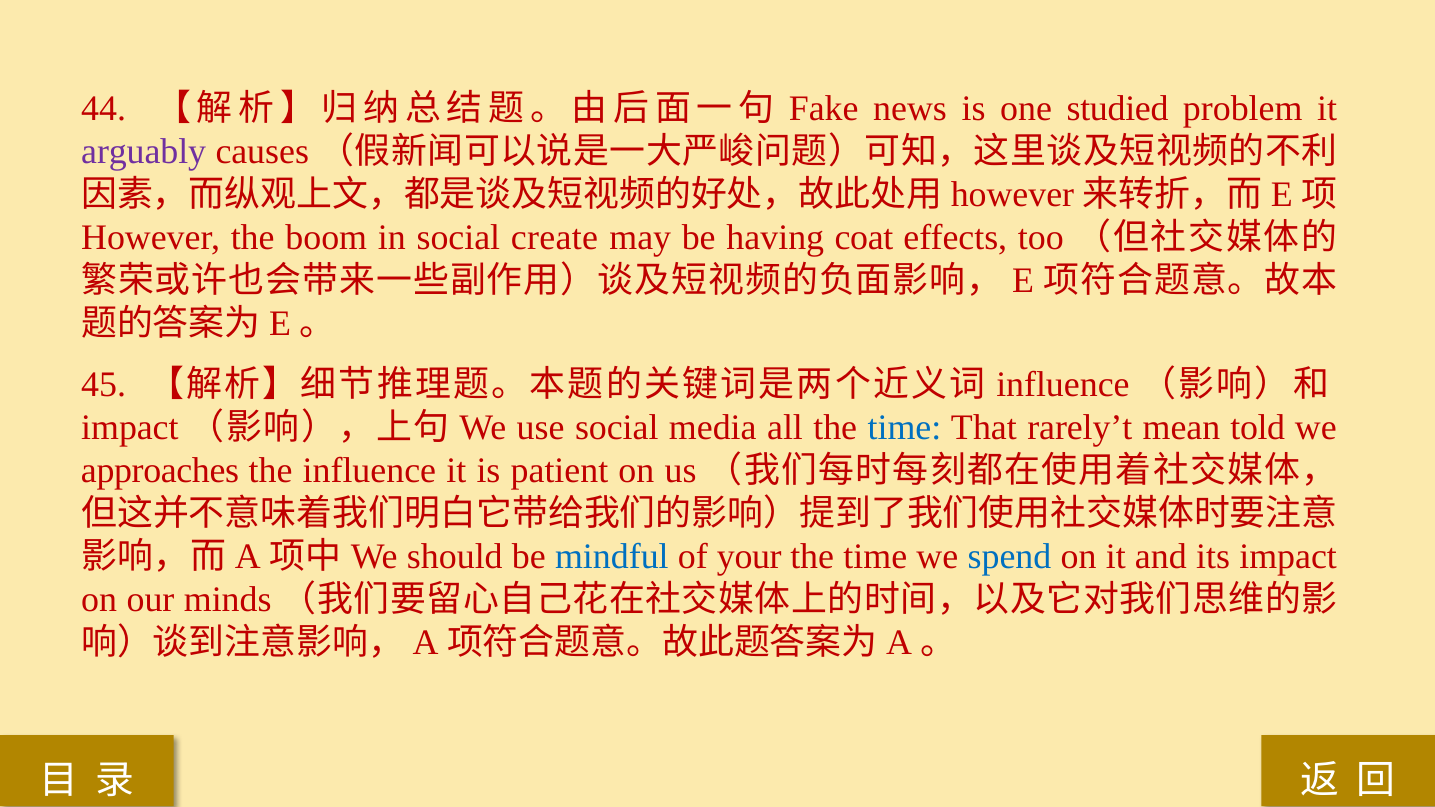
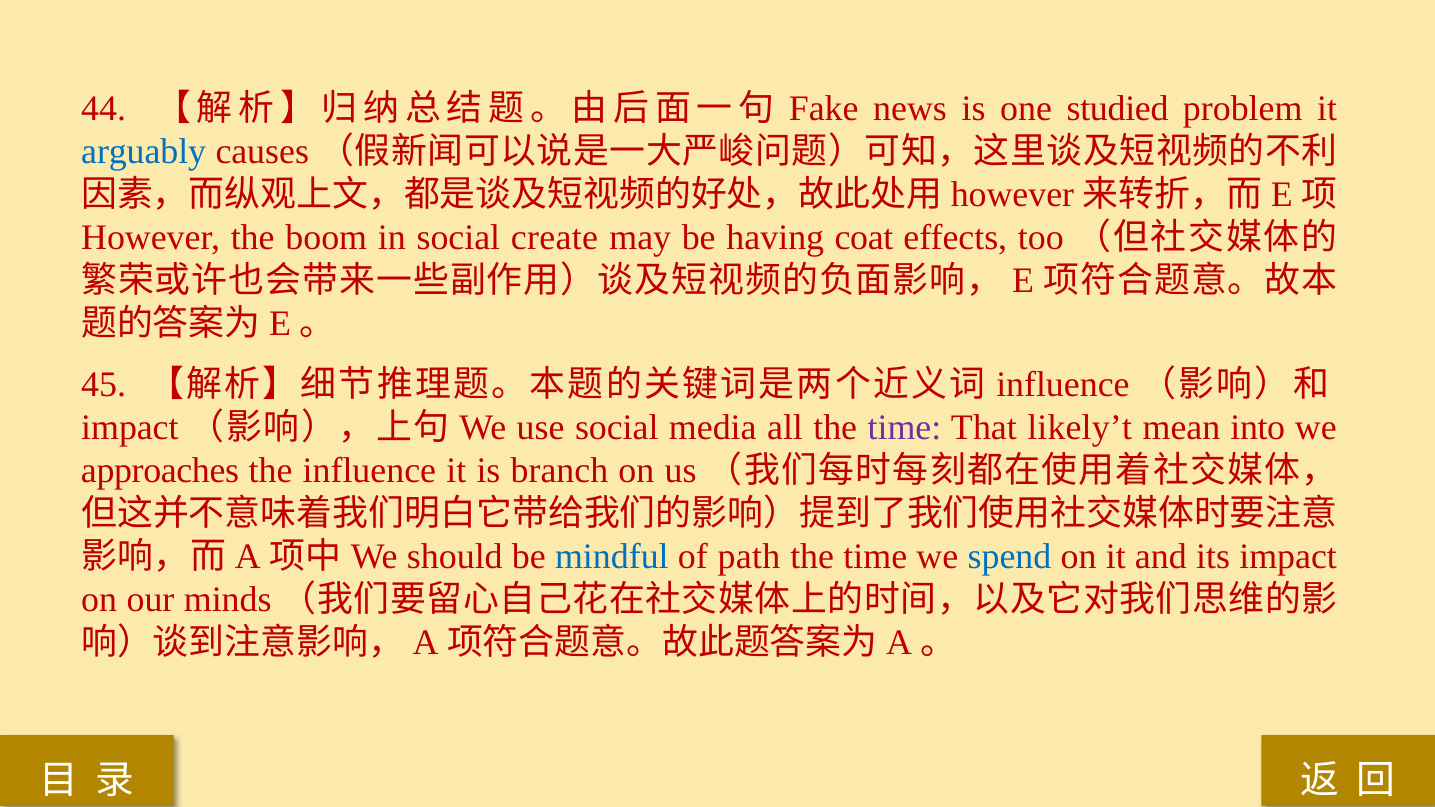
arguably colour: purple -> blue (144, 152)
time colour: blue -> purple (904, 428)
rarely’t: rarely’t -> likely’t (1080, 428)
told: told -> into (1258, 428)
patient: patient -> branch (559, 471)
your: your -> path (749, 557)
